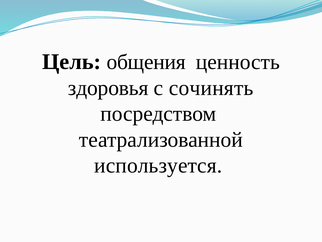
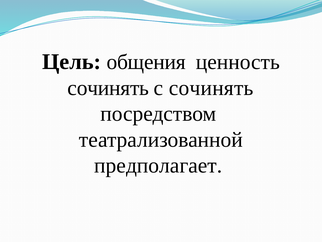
здоровья: здоровья -> сочинять (108, 88)
используется: используется -> предполагает (158, 165)
